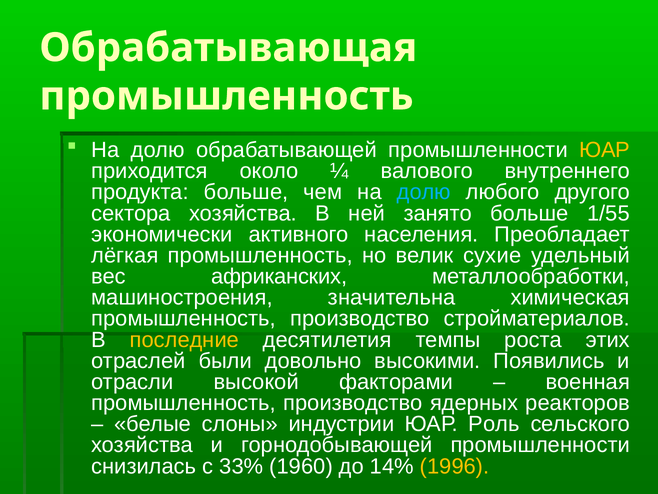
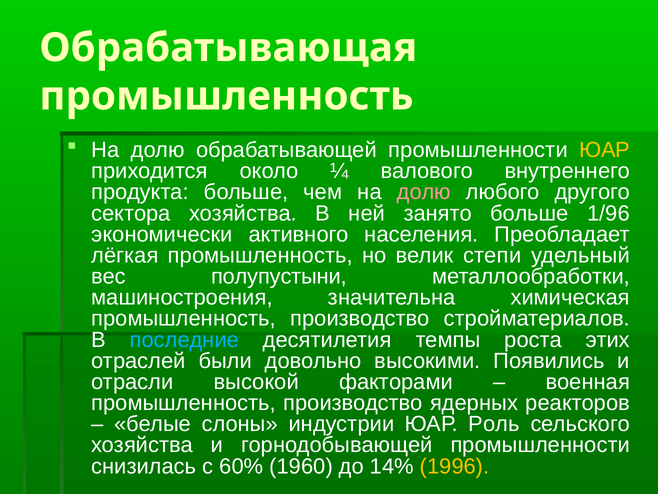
долю colour: light blue -> pink (424, 192)
1/55: 1/55 -> 1/96 (609, 213)
сухие: сухие -> степи (492, 255)
африканских: африканских -> полупустыни (279, 276)
последние colour: yellow -> light blue (184, 339)
33%: 33% -> 60% (241, 466)
